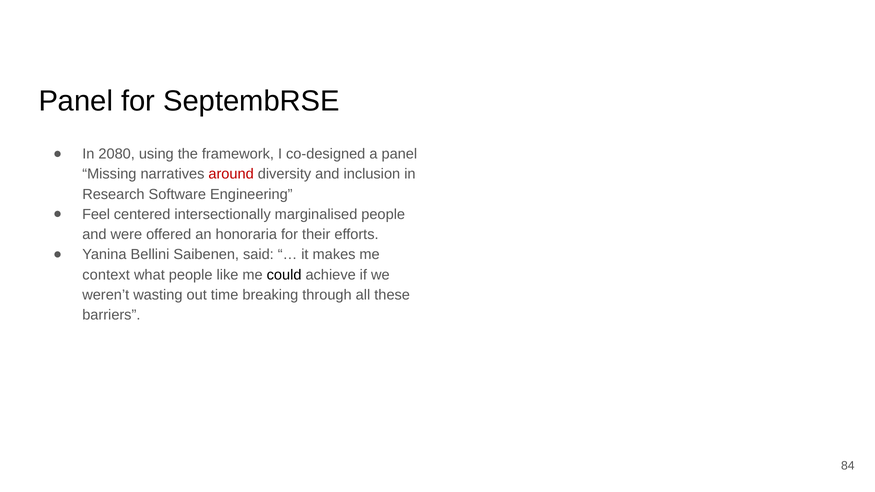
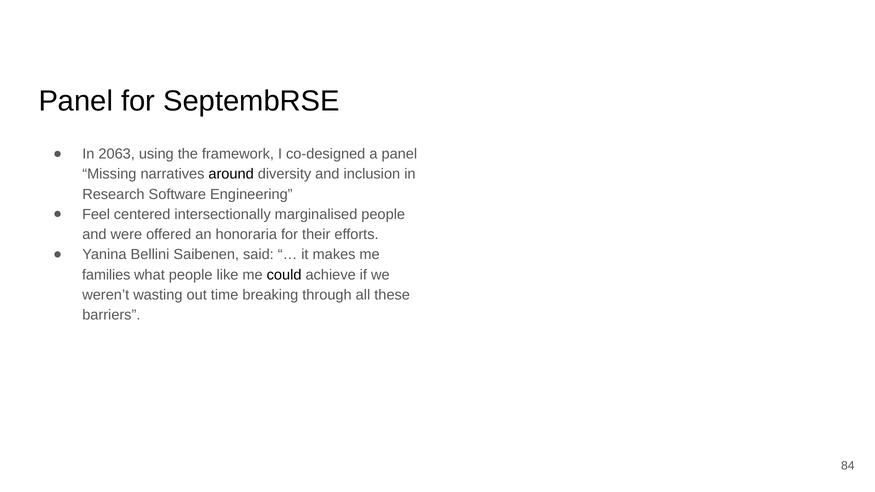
2080: 2080 -> 2063 (117, 154)
around colour: red -> black (231, 174)
context: context -> families (106, 275)
